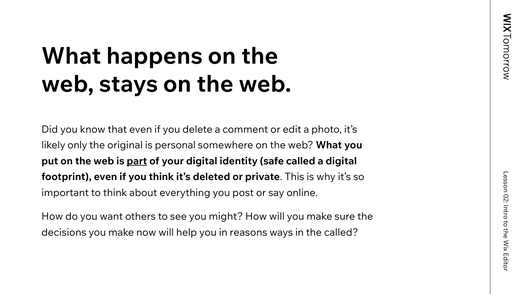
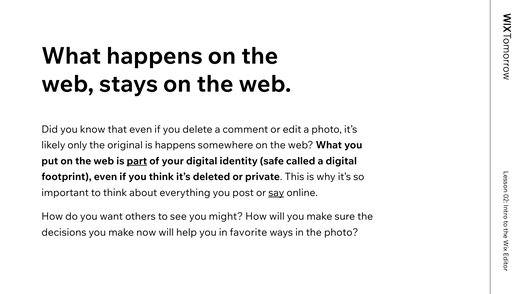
is personal: personal -> happens (175, 145)
say underline: none -> present (276, 193)
reasons: reasons -> favorite (248, 233)
the called: called -> photo (341, 233)
